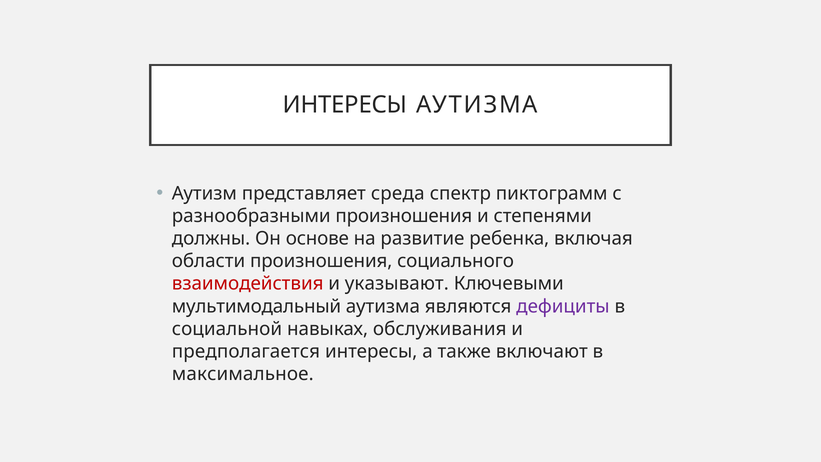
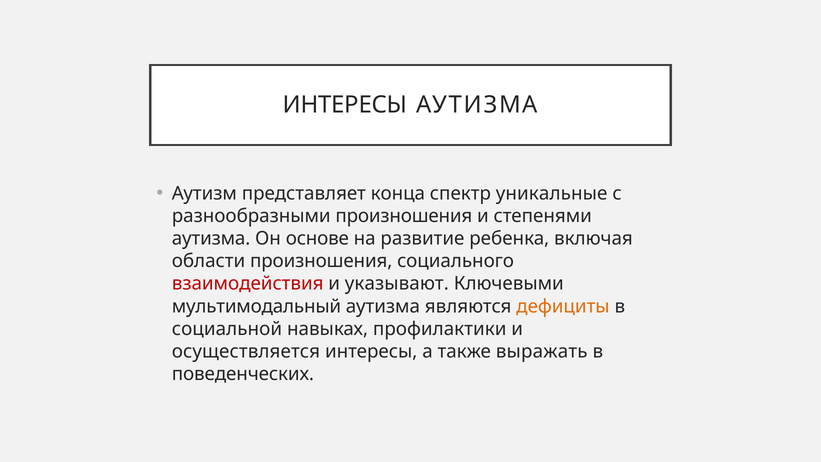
среда: среда -> конца (398, 193)
пиктограмм: пиктограмм -> уникальные (552, 193)
должны: должны -> аутизма (211, 238)
дефициты colour: purple -> orange (563, 306)
обслуживания: обслуживания -> профилактики (440, 329)
предполагается: предполагается -> осуществляется (246, 351)
включают: включают -> выражать (542, 351)
максимальное: максимальное -> поведенческих (243, 374)
